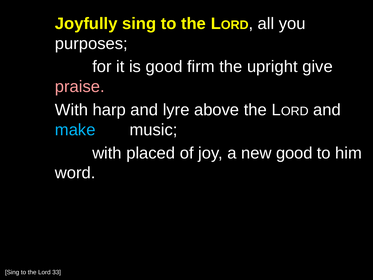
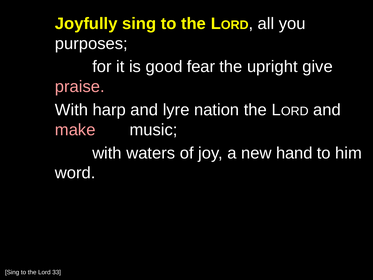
firm: firm -> fear (201, 67)
above: above -> nation (217, 110)
make colour: light blue -> pink (75, 130)
placed: placed -> waters (151, 153)
new good: good -> hand (294, 153)
